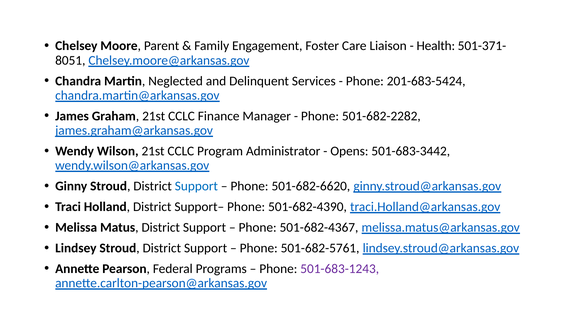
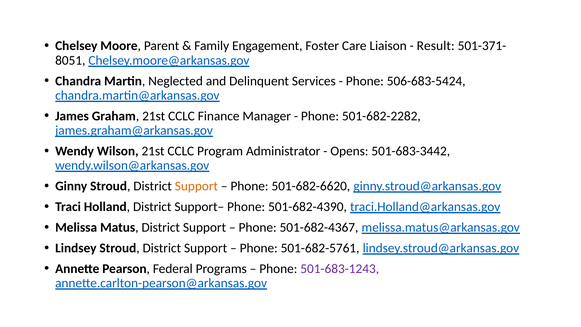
Health: Health -> Result (436, 46)
201-683-5424: 201-683-5424 -> 506-683-5424 (426, 81)
Support colour: blue -> orange (196, 186)
